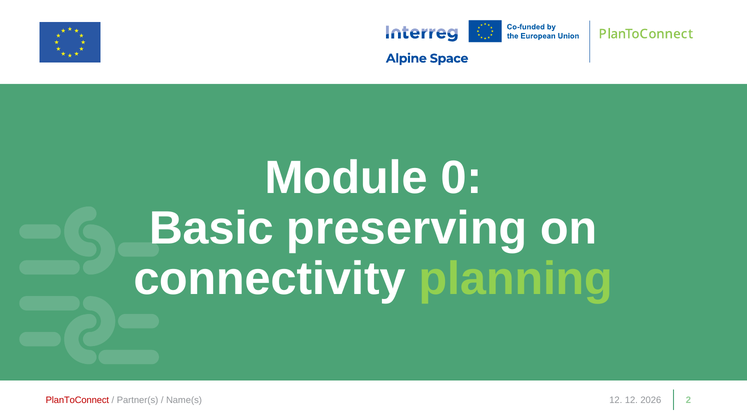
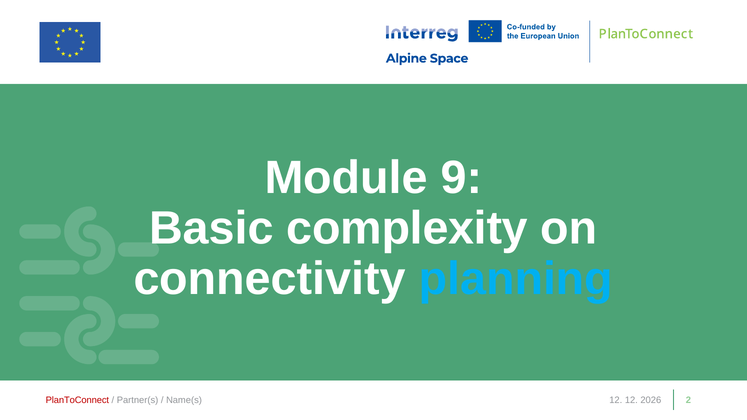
0: 0 -> 9 (462, 178)
preserving: preserving -> complexity (407, 228)
planning colour: light green -> light blue (516, 279)
